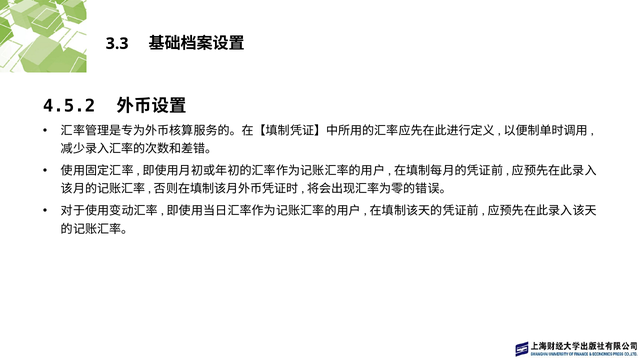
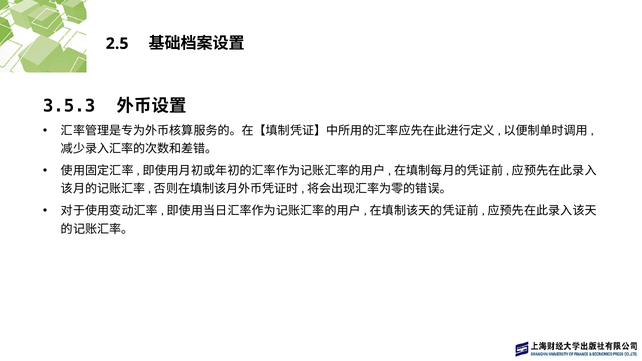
3.3: 3.3 -> 2.5 (117, 44)
4.5.2: 4.5.2 -> 3.5.3 (69, 106)
